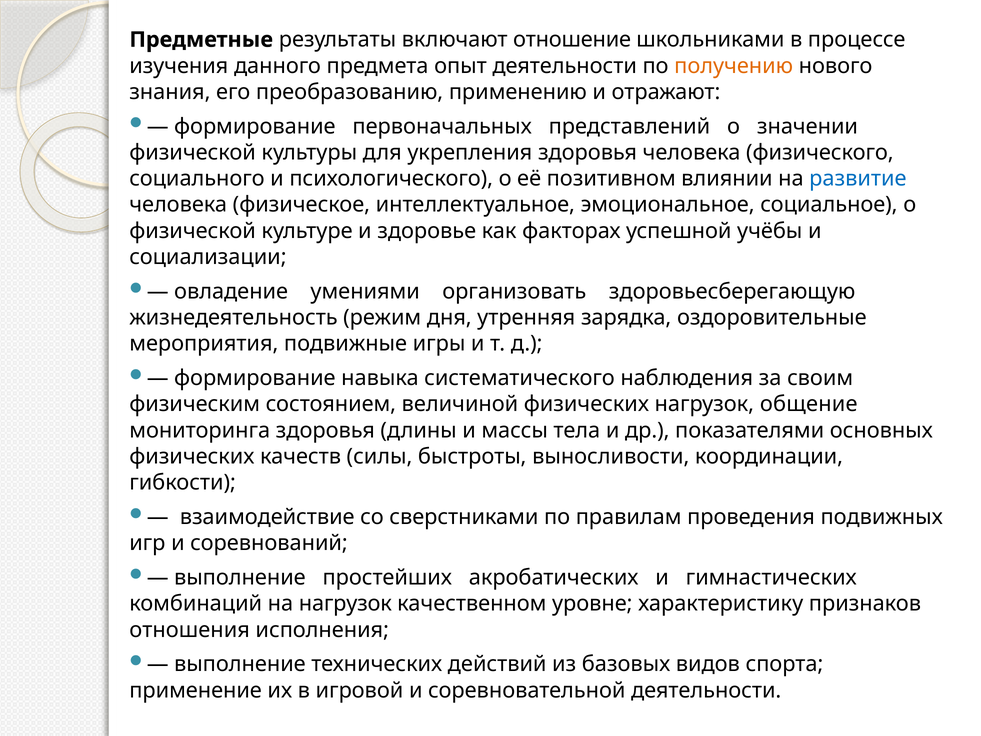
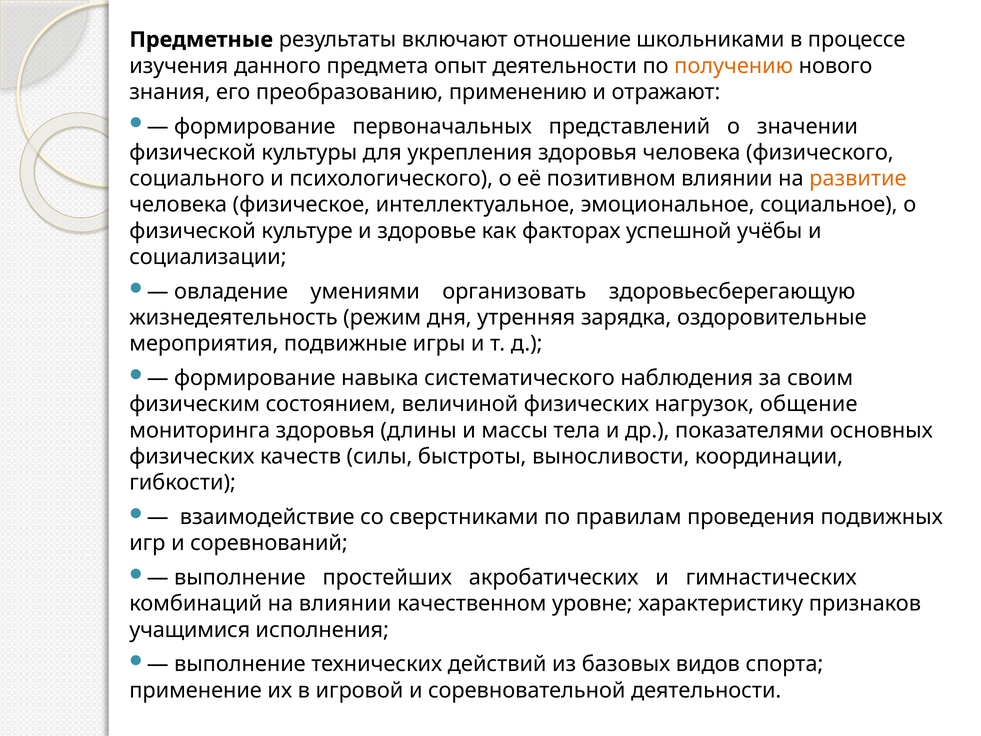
развитие colour: blue -> orange (858, 179)
на нагрузок: нагрузок -> влиянии (345, 604)
отношения: отношения -> учащимися (190, 630)
